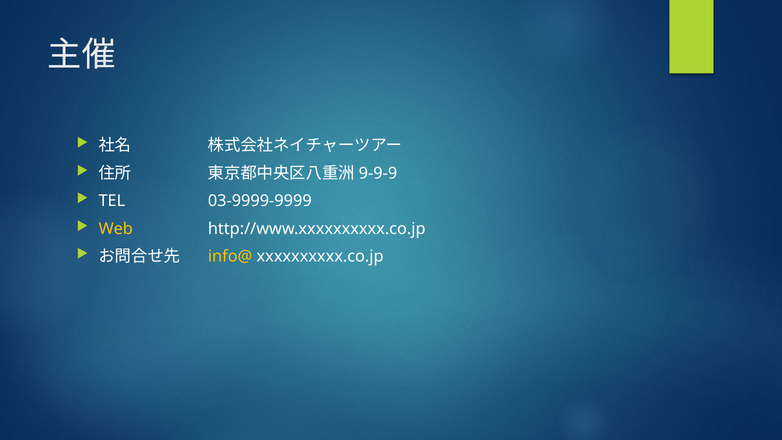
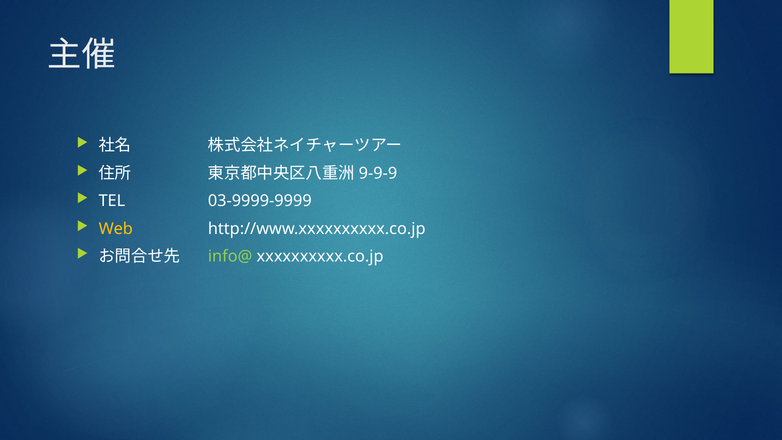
info@ colour: yellow -> light green (230, 256)
